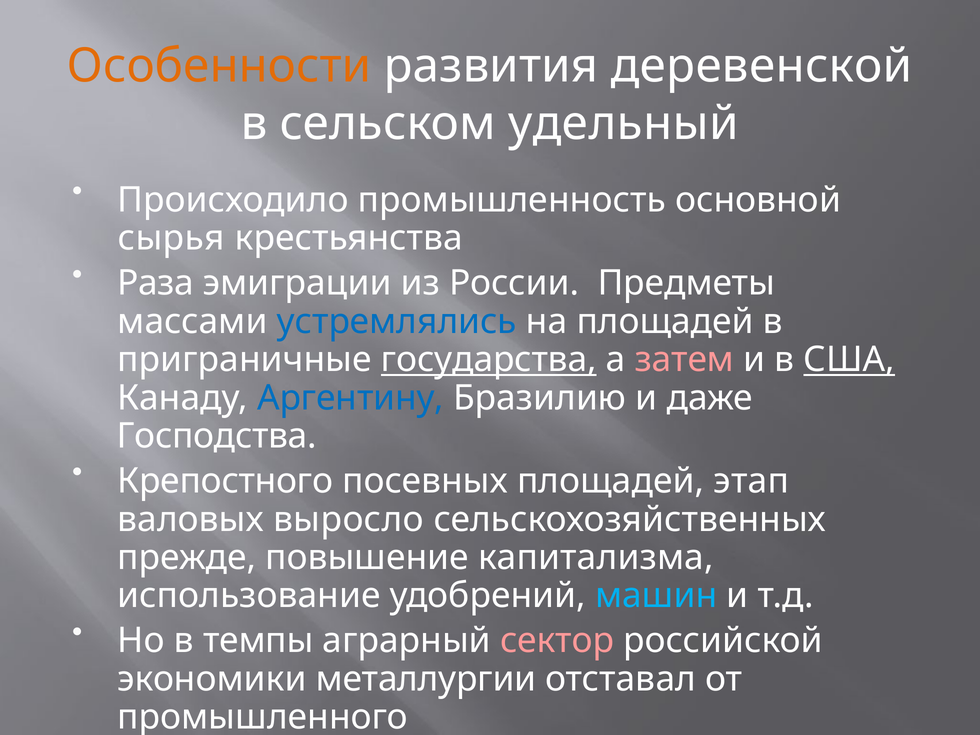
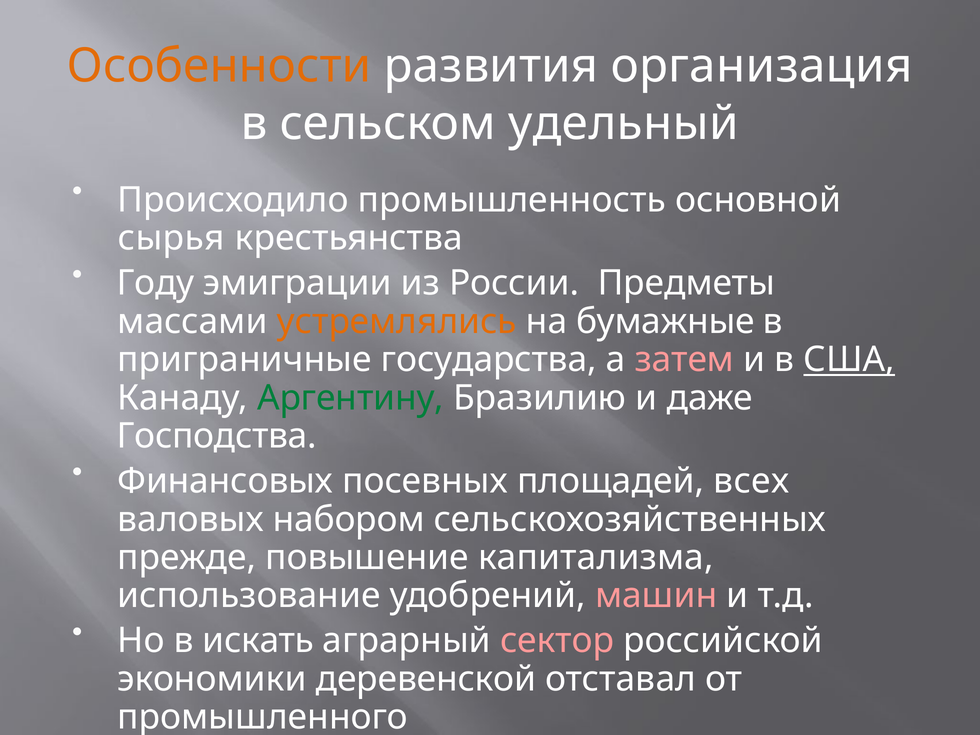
деревенской: деревенской -> организация (762, 66)
Раза: Раза -> Году (156, 283)
устремлялись colour: blue -> orange (397, 321)
на площадей: площадей -> бумажные (665, 321)
государства underline: present -> none (489, 360)
Аргентину colour: blue -> green (351, 398)
Крепостного: Крепостного -> Финансовых (225, 481)
этап: этап -> всех (751, 481)
выросло: выросло -> набором (349, 519)
машин colour: light blue -> pink (656, 596)
темпы: темпы -> искать (258, 641)
металлургии: металлургии -> деревенской (426, 679)
